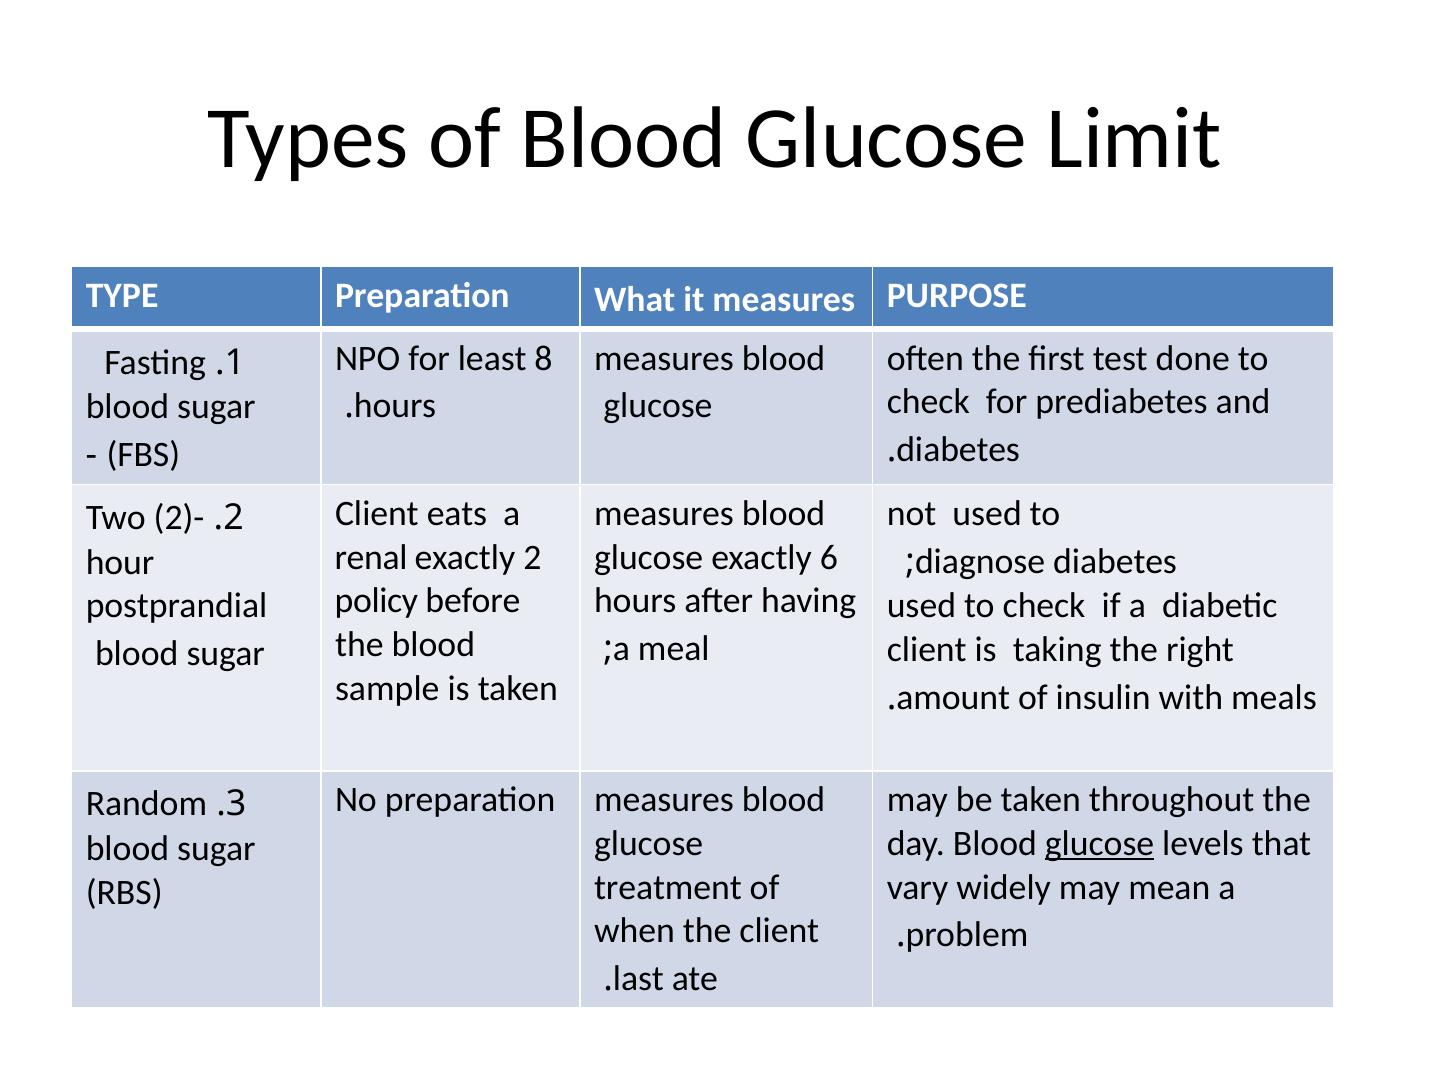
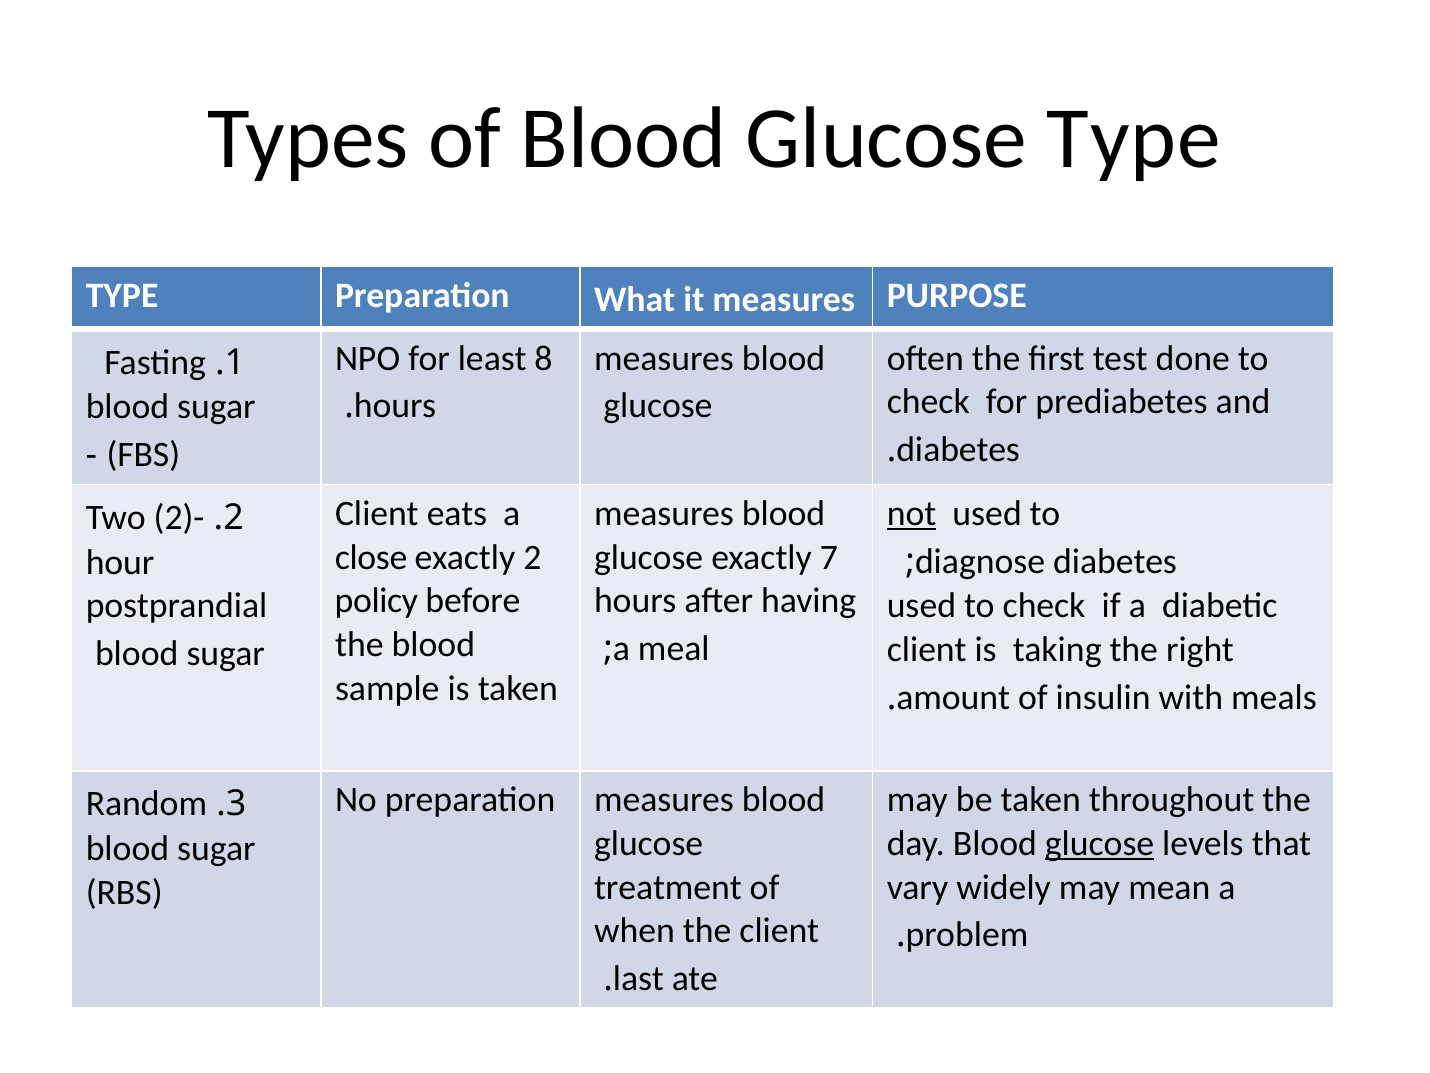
Glucose Limit: Limit -> Type (1134, 138)
not underline: none -> present (912, 514)
renal: renal -> close (371, 557)
6: 6 -> 7 (829, 557)
